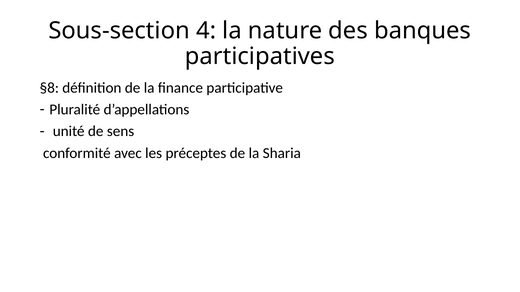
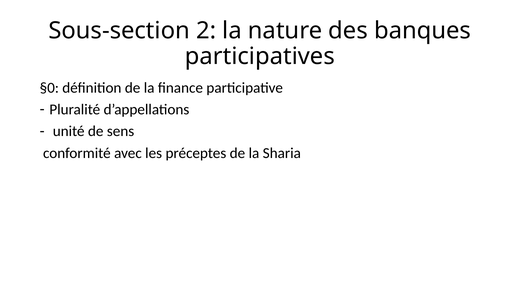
4: 4 -> 2 (206, 31)
§8: §8 -> §0 (49, 88)
